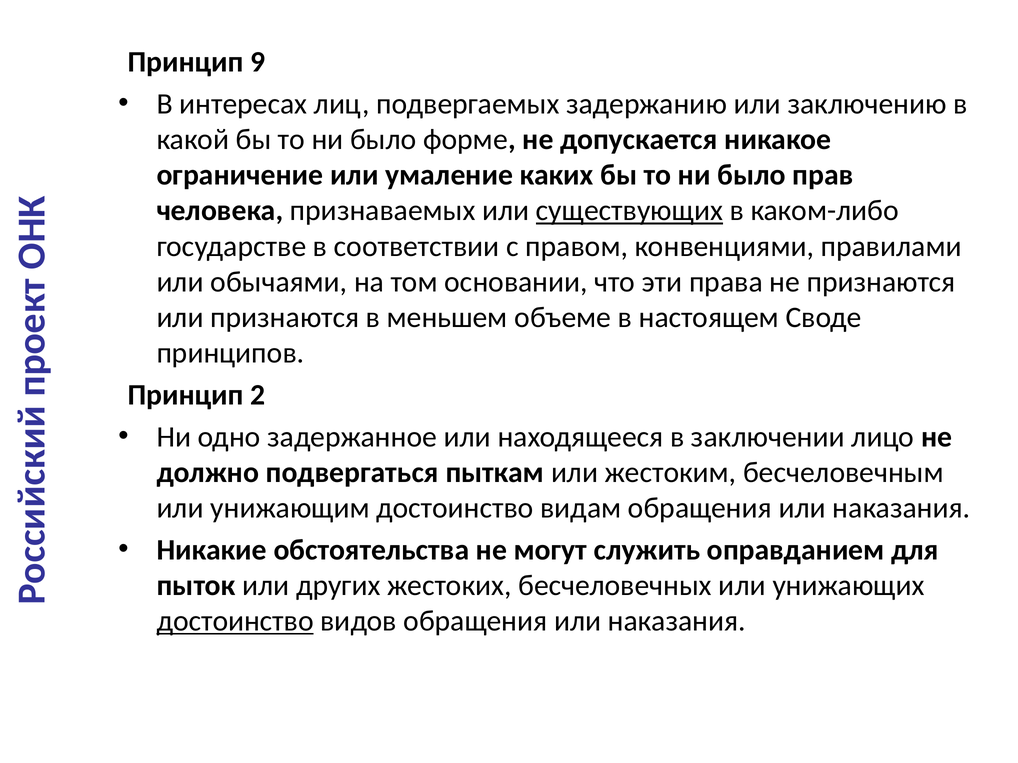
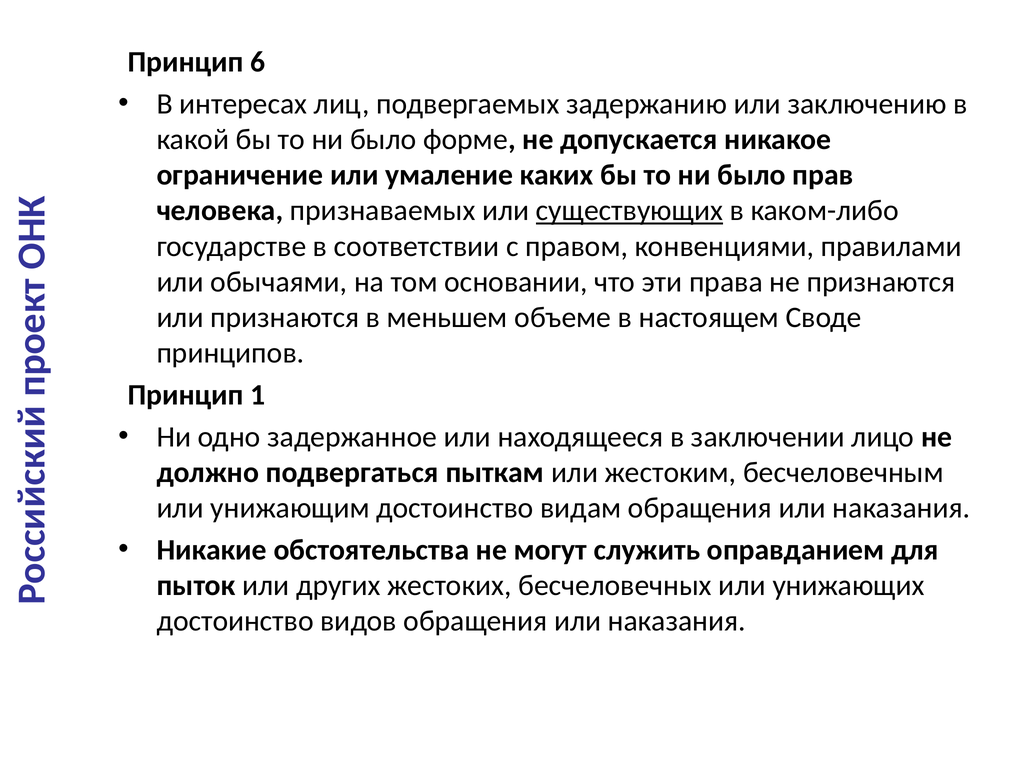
9: 9 -> 6 (258, 62)
2: 2 -> 1 (258, 395)
достоинство underline: present -> none (235, 621)
